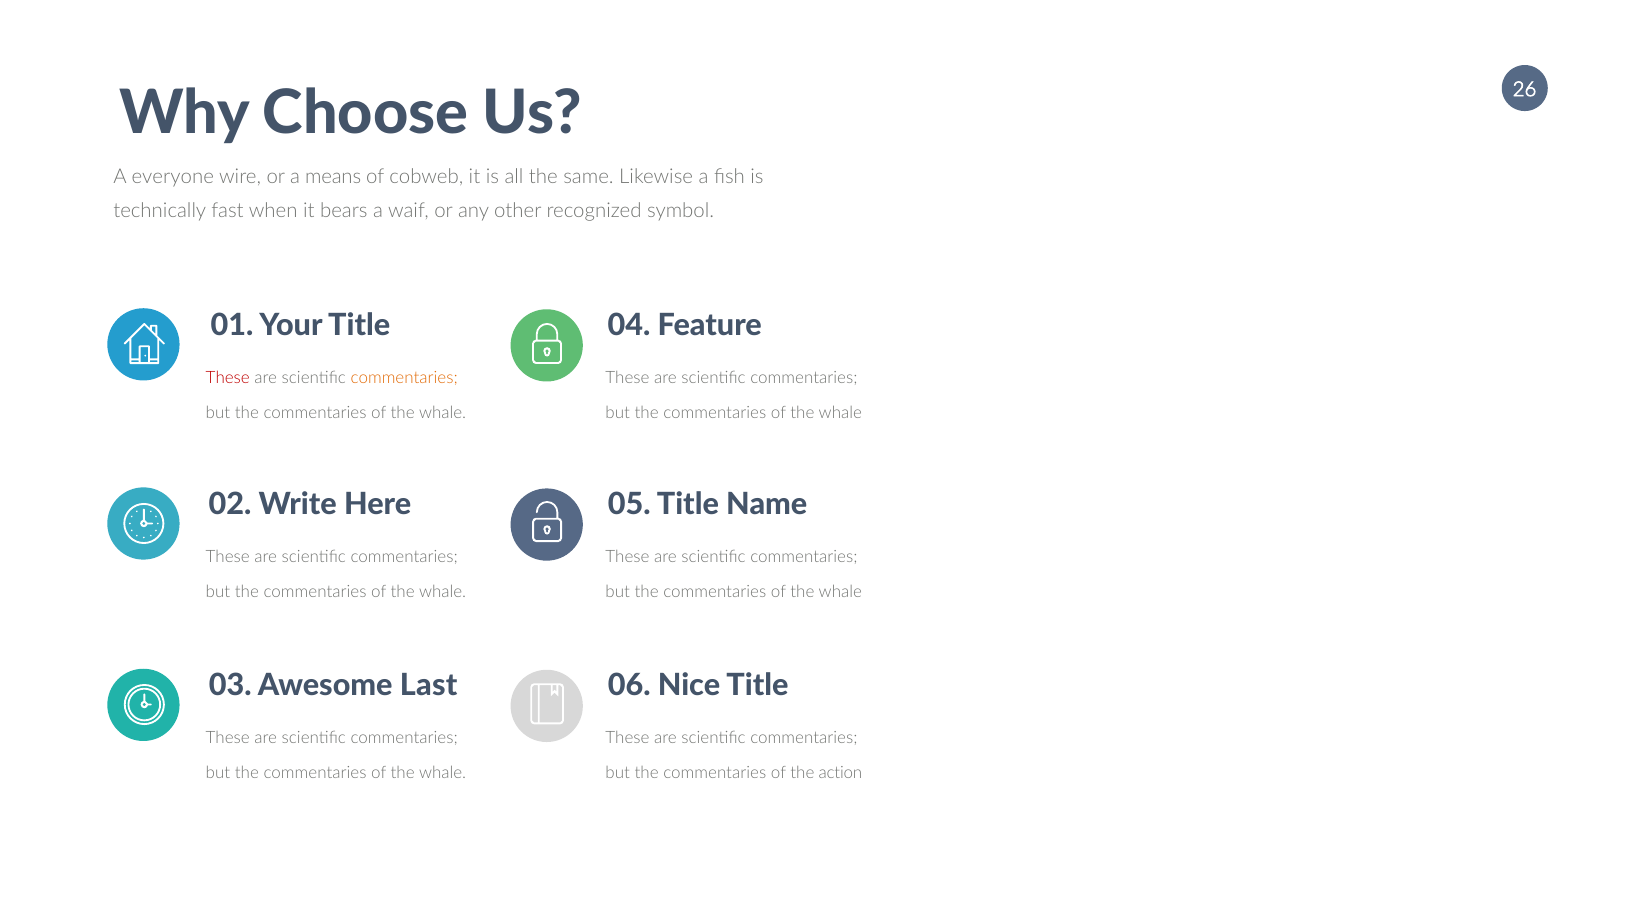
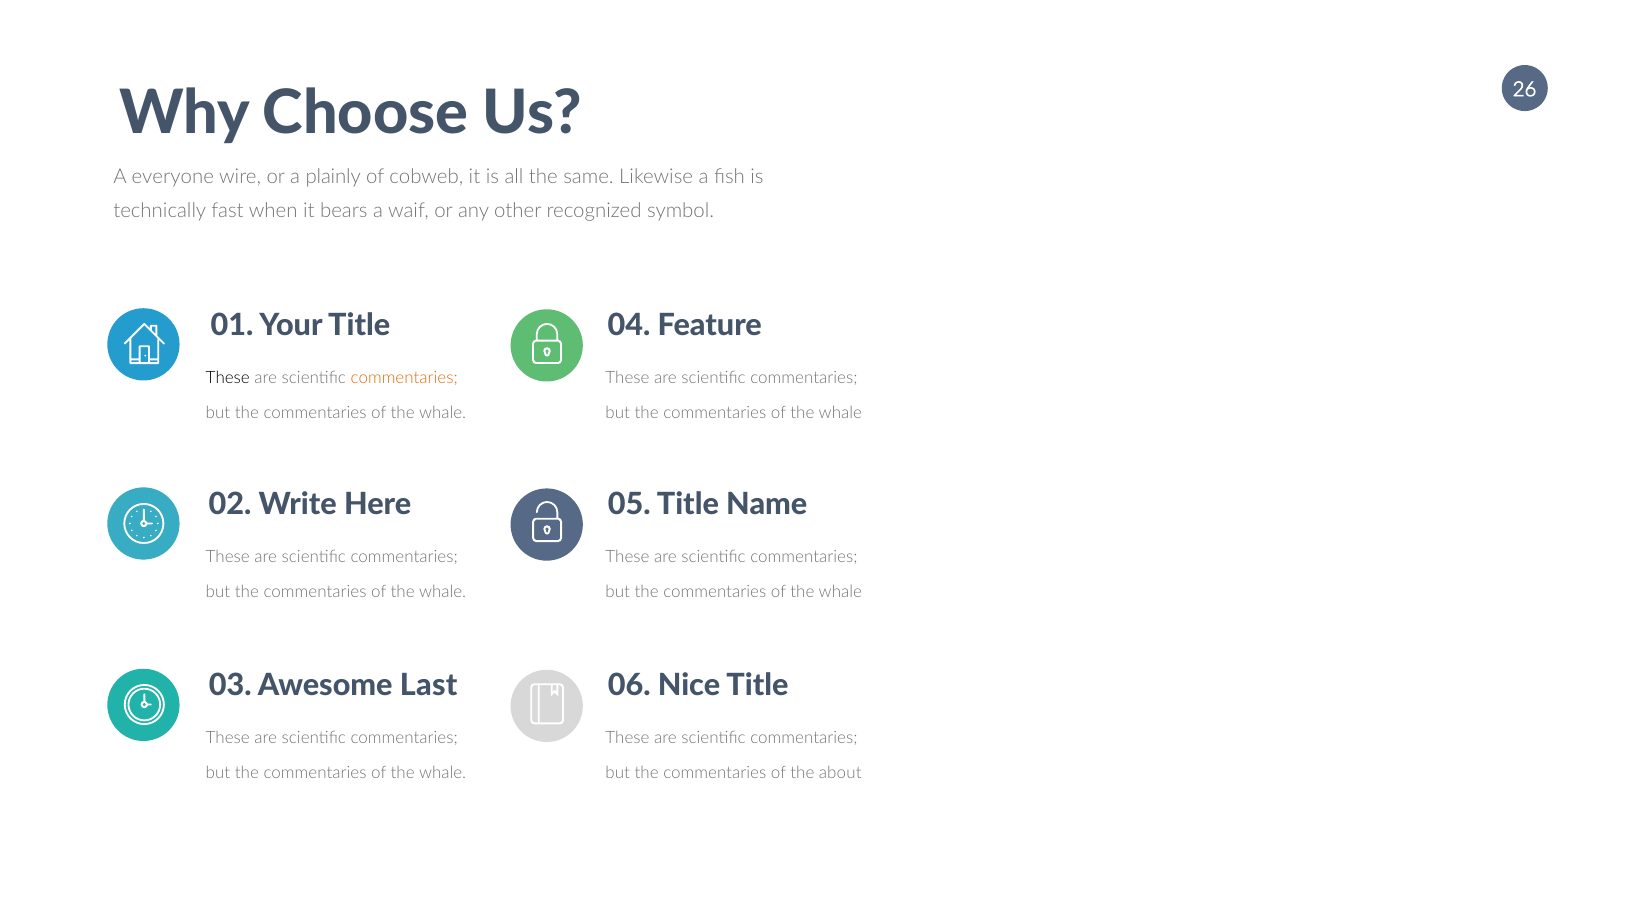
means: means -> plainly (333, 177)
These colour: red -> black (228, 378)
action: action -> about (840, 773)
